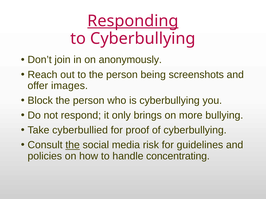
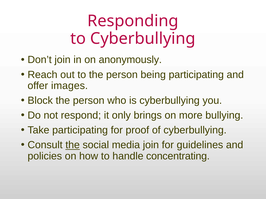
Responding underline: present -> none (133, 21)
being screenshots: screenshots -> participating (196, 75)
Take cyberbullied: cyberbullied -> participating (80, 130)
media risk: risk -> join (151, 145)
